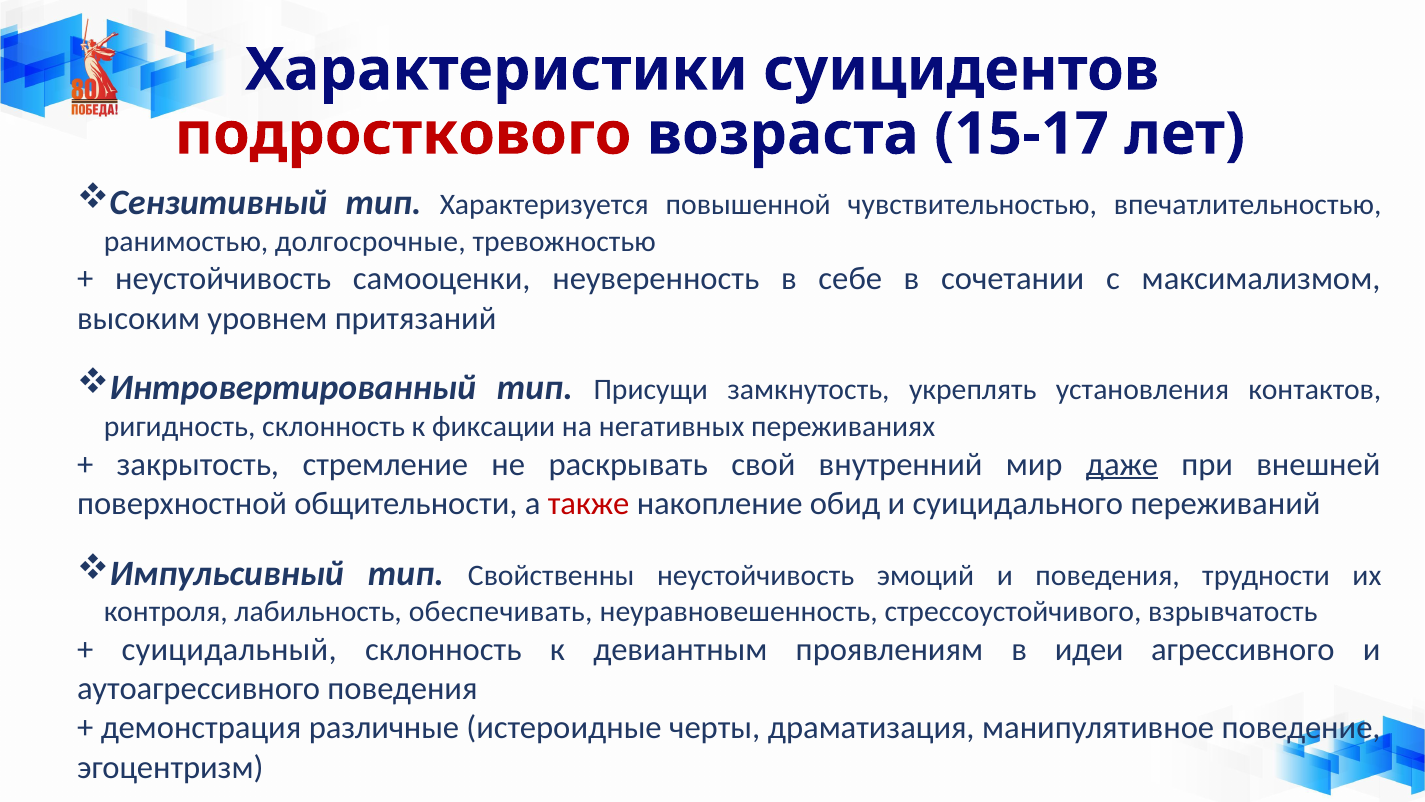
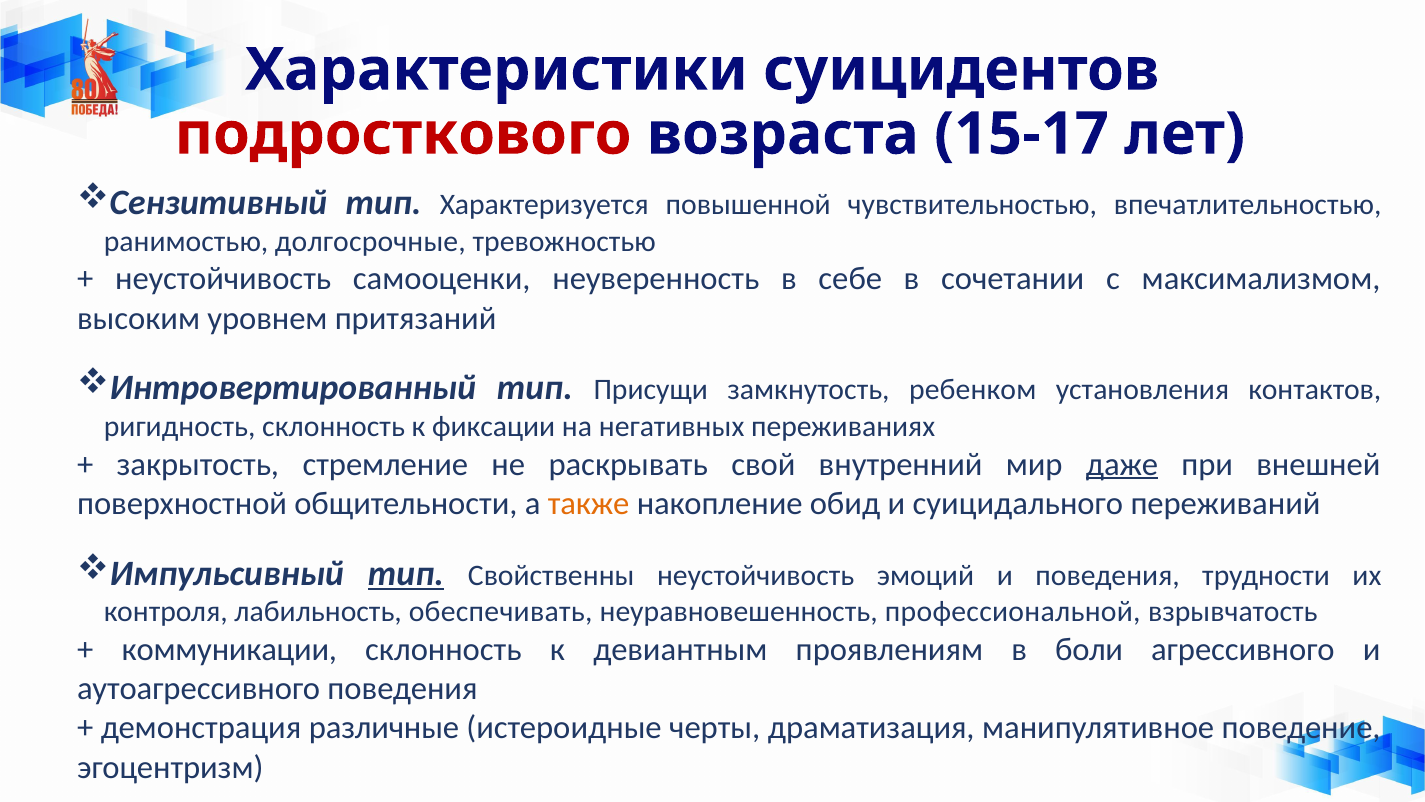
укреплять: укреплять -> ребенком (973, 390)
также colour: red -> orange (589, 503)
тип underline: none -> present (406, 573)
стрессоустойчивого: стрессоустойчивого -> профессиональной (1013, 612)
суицидальный: суицидальный -> коммуникации (229, 649)
идеи: идеи -> боли (1089, 649)
